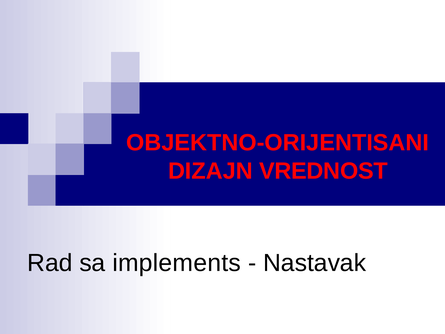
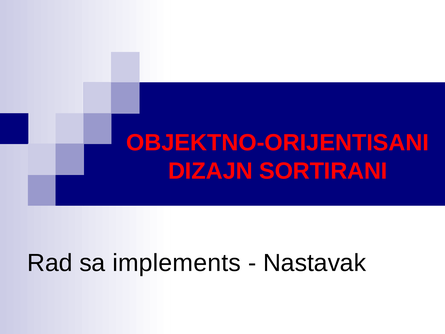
VREDNOST: VREDNOST -> SORTIRANI (323, 171)
